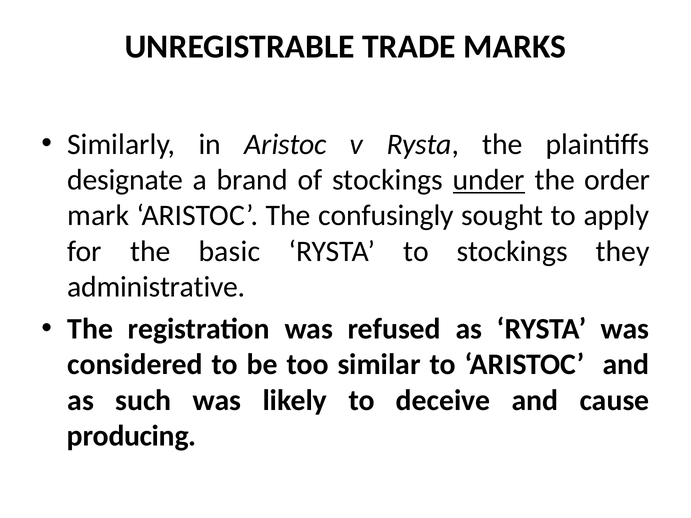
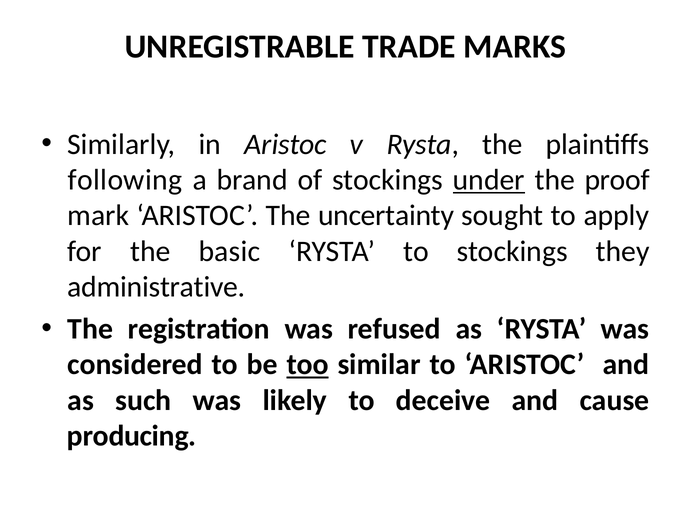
designate: designate -> following (125, 180)
order: order -> proof (617, 180)
confusingly: confusingly -> uncertainty (386, 216)
too underline: none -> present (308, 365)
